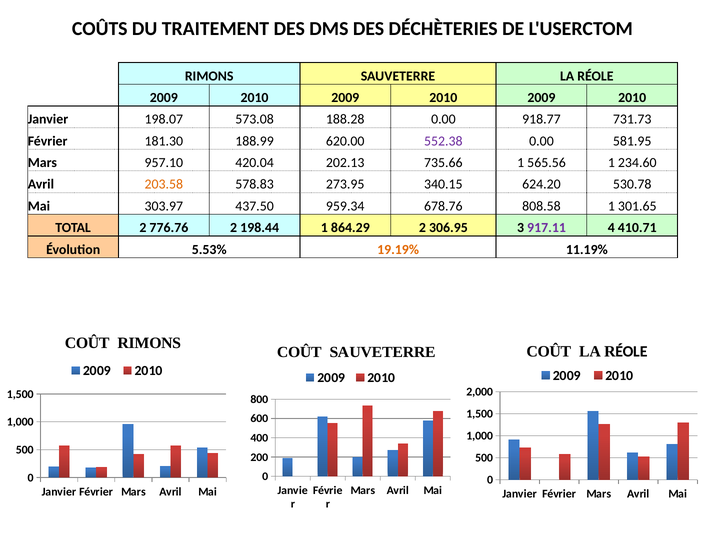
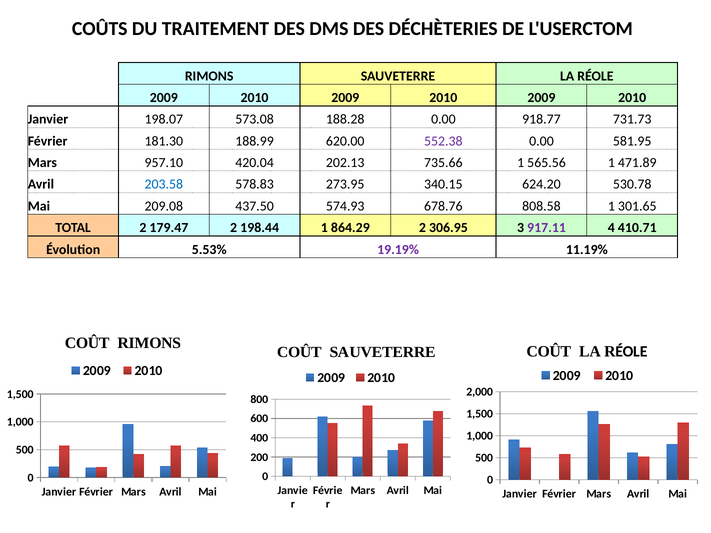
234.60: 234.60 -> 471.89 (637, 163)
203.58 colour: orange -> blue (164, 184)
303.97: 303.97 -> 209.08 (164, 206)
959.34: 959.34 -> 574.93 (345, 206)
776.76: 776.76 -> 179.47 (169, 228)
19.19% colour: orange -> purple (398, 250)
